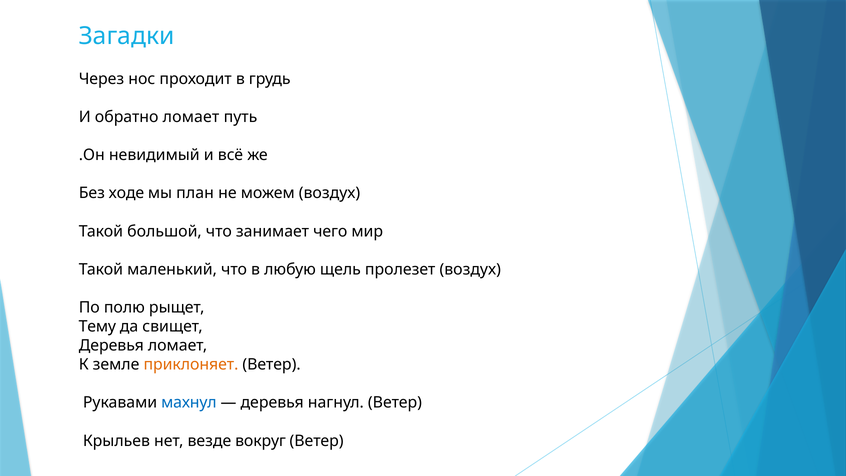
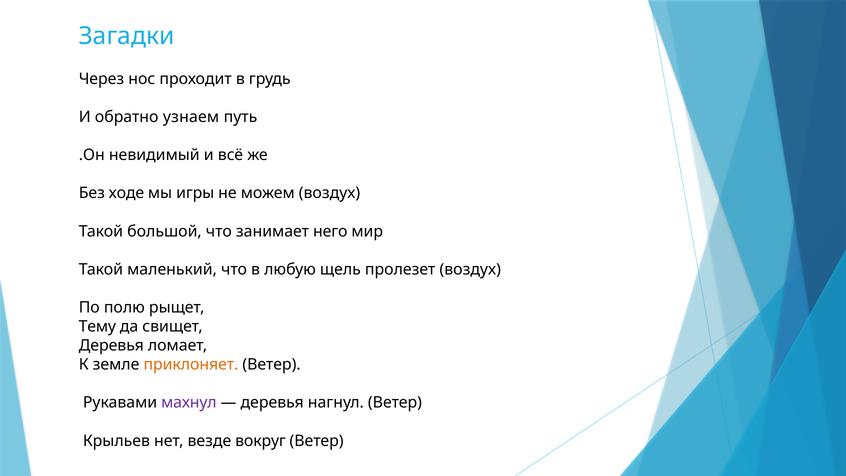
обратно ломает: ломает -> узнаем (191, 117)
план: план -> игры (195, 193)
чего: чего -> него (330, 231)
махнул colour: blue -> purple (189, 403)
